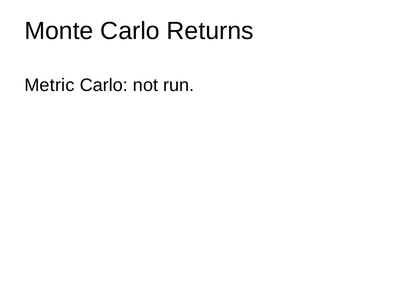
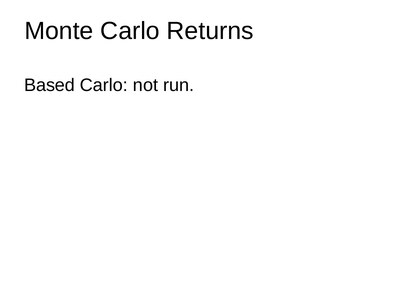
Metric: Metric -> Based (50, 85)
